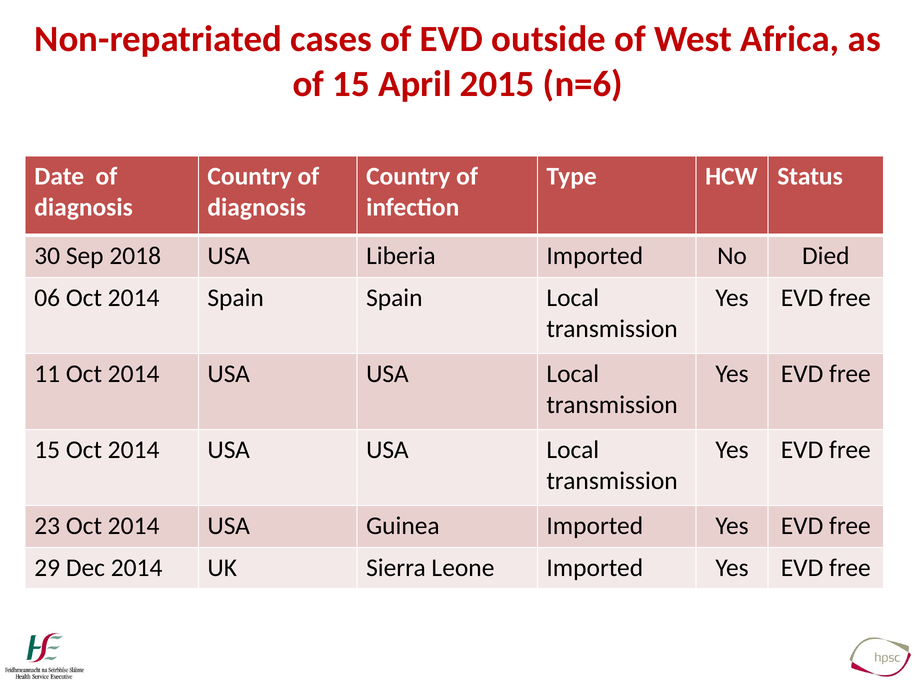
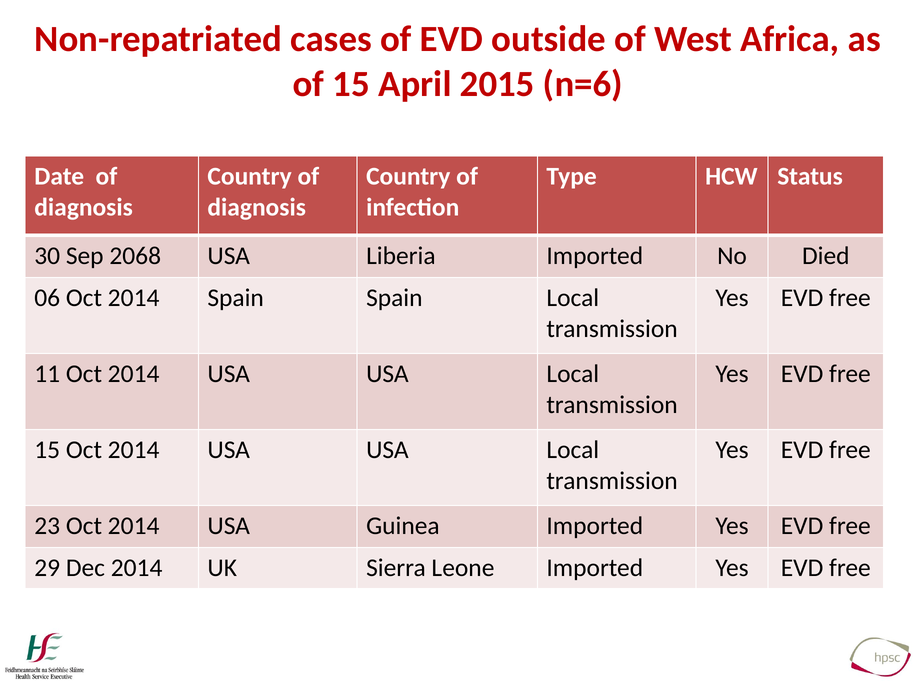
2018: 2018 -> 2068 (135, 256)
